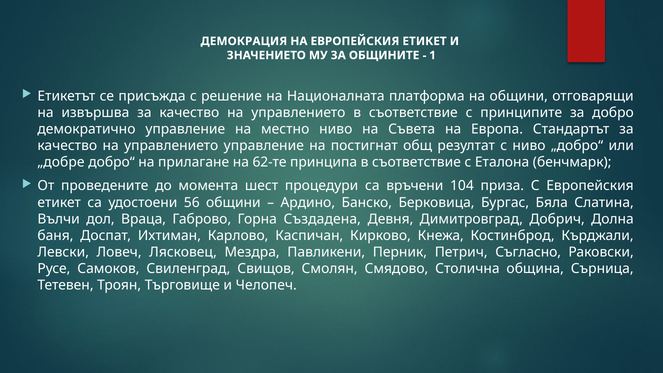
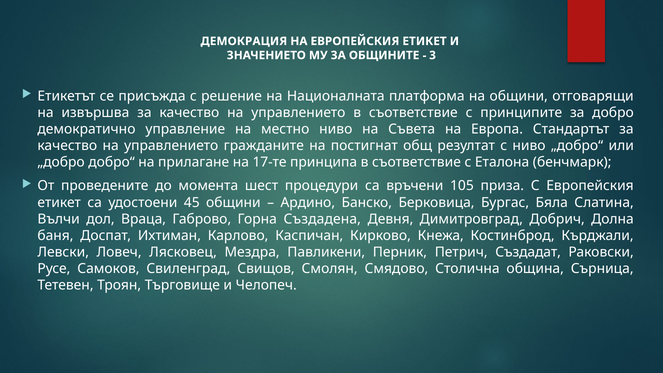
1: 1 -> 3 (433, 55)
управлението управление: управление -> гражданите (264, 146)
„добре: „добре -> „добро (61, 162)
62-те: 62-те -> 17-те (270, 162)
104: 104 -> 105 (462, 186)
56: 56 -> 45 (192, 202)
Съгласно: Съгласно -> Създадат (528, 252)
